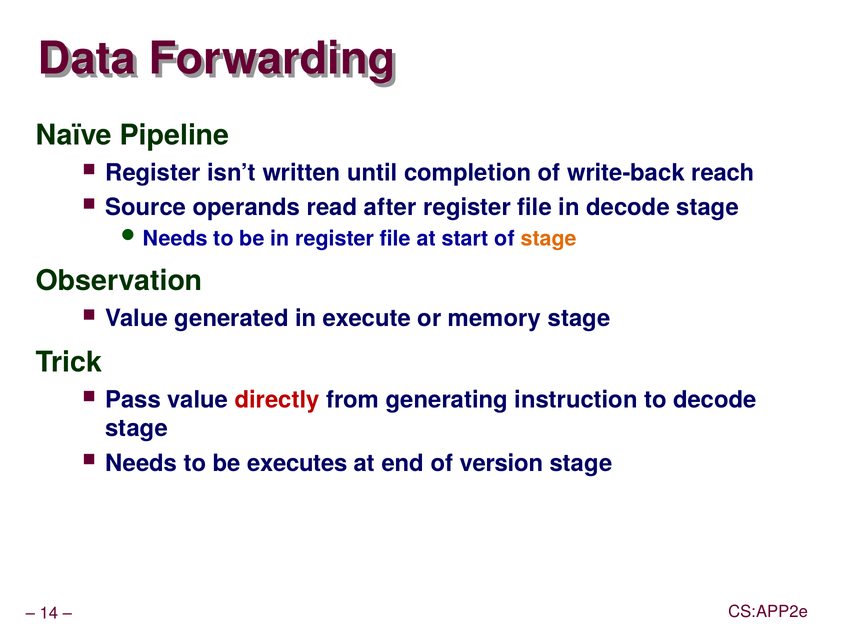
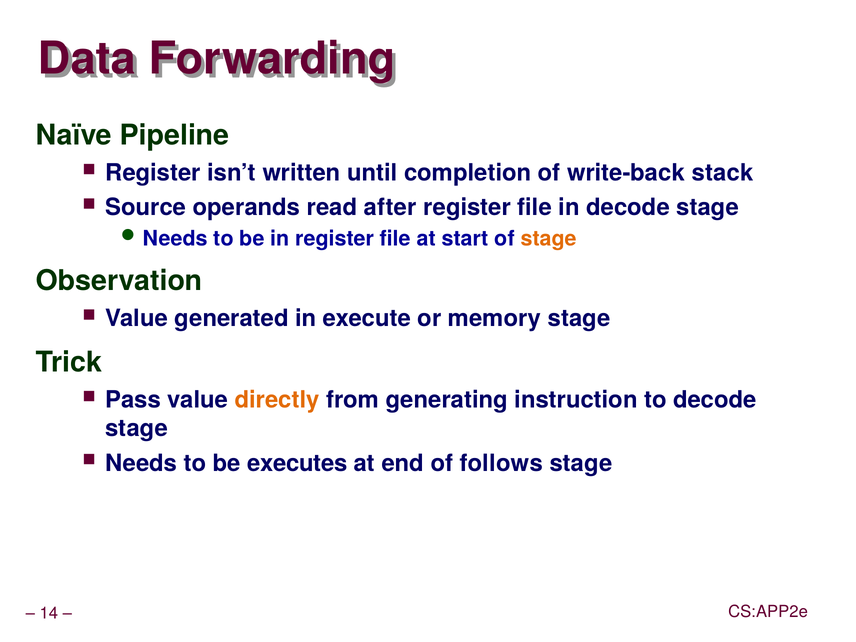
reach: reach -> stack (723, 173)
directly colour: red -> orange (277, 400)
version: version -> follows (501, 463)
